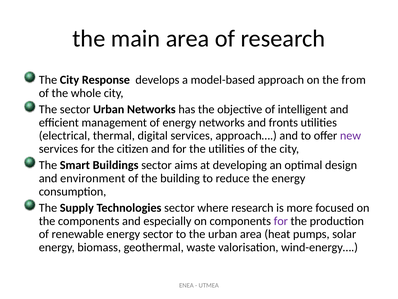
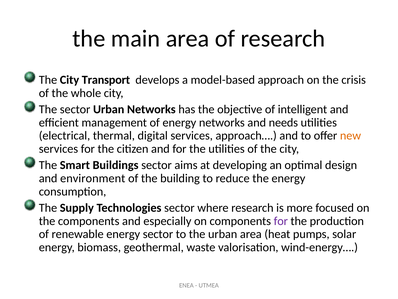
Response: Response -> Transport (106, 80)
from: from -> crisis (354, 80)
fronts: fronts -> needs (283, 122)
new colour: purple -> orange (350, 135)
